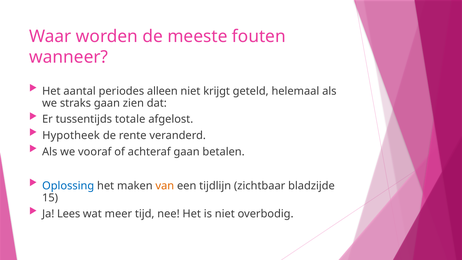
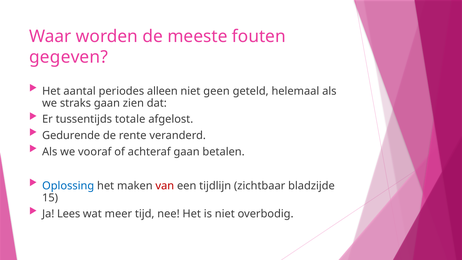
wanneer: wanneer -> gegeven (69, 57)
krijgt: krijgt -> geen (216, 91)
Hypotheek: Hypotheek -> Gedurende (71, 136)
van colour: orange -> red (165, 186)
